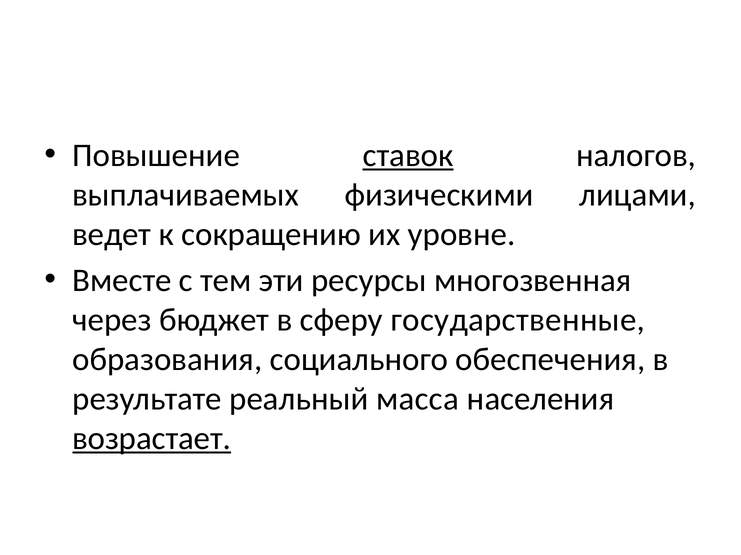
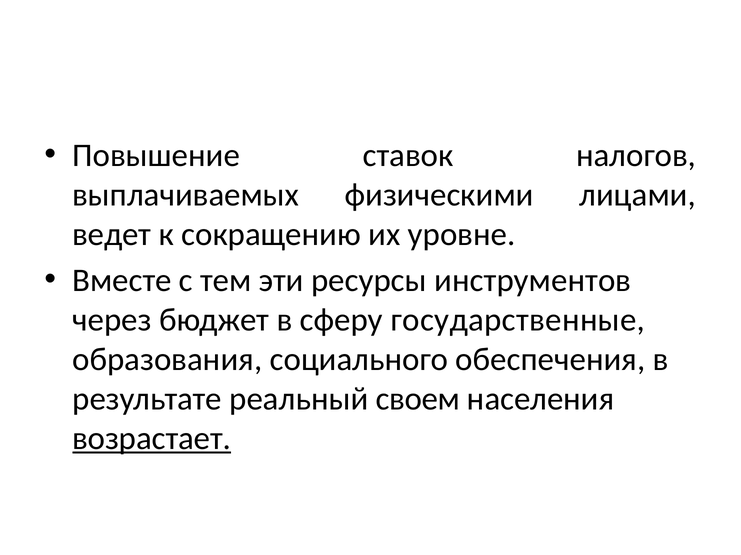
ставок underline: present -> none (408, 155)
многозвенная: многозвенная -> инструментов (533, 281)
масса: масса -> своем (418, 399)
